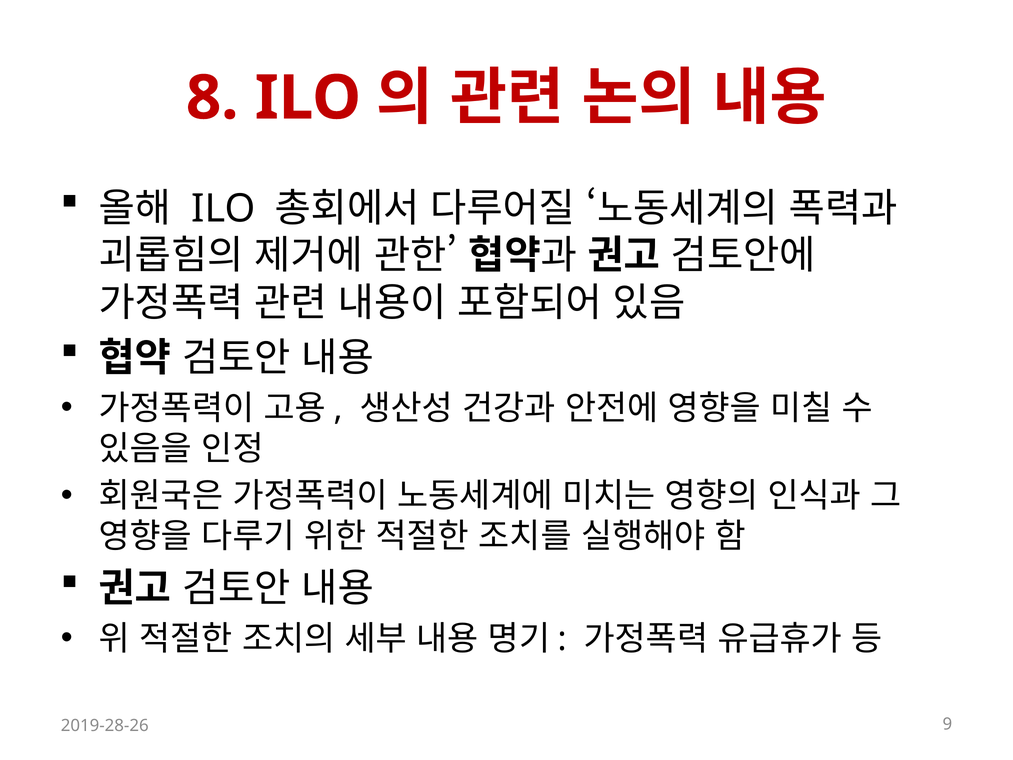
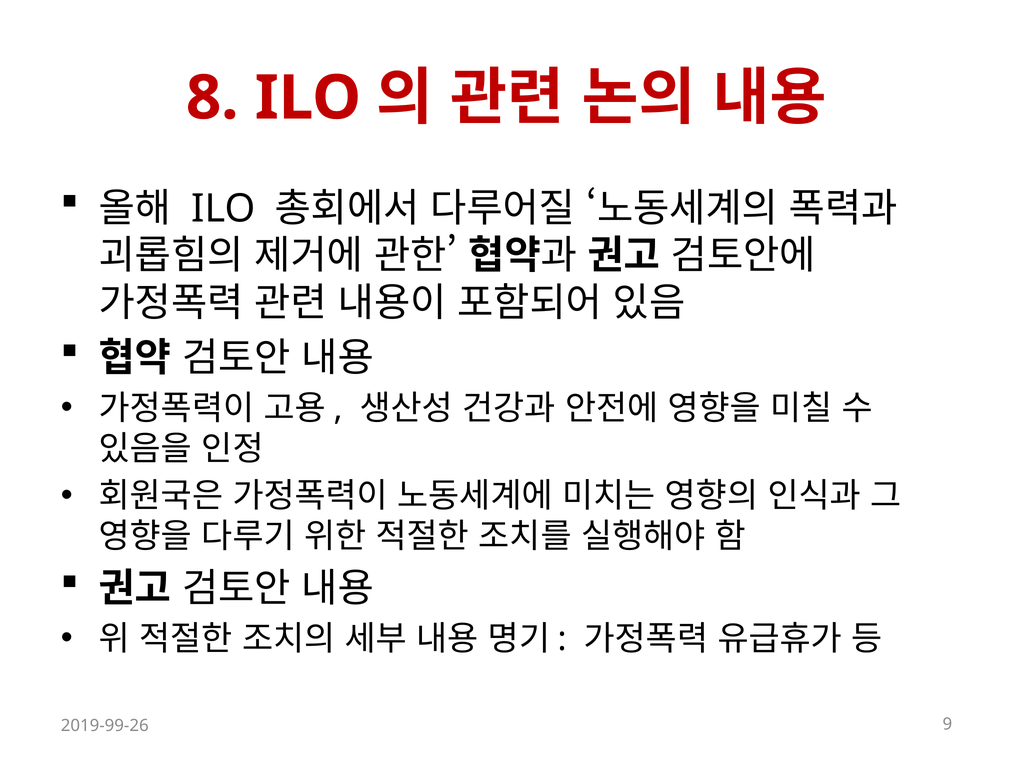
2019-28-26: 2019-28-26 -> 2019-99-26 (105, 726)
